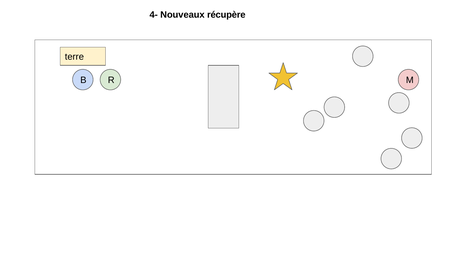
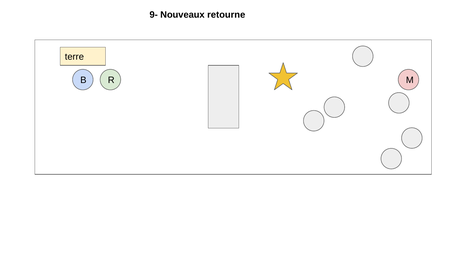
4-: 4- -> 9- (154, 15)
récupère: récupère -> retourne (226, 15)
